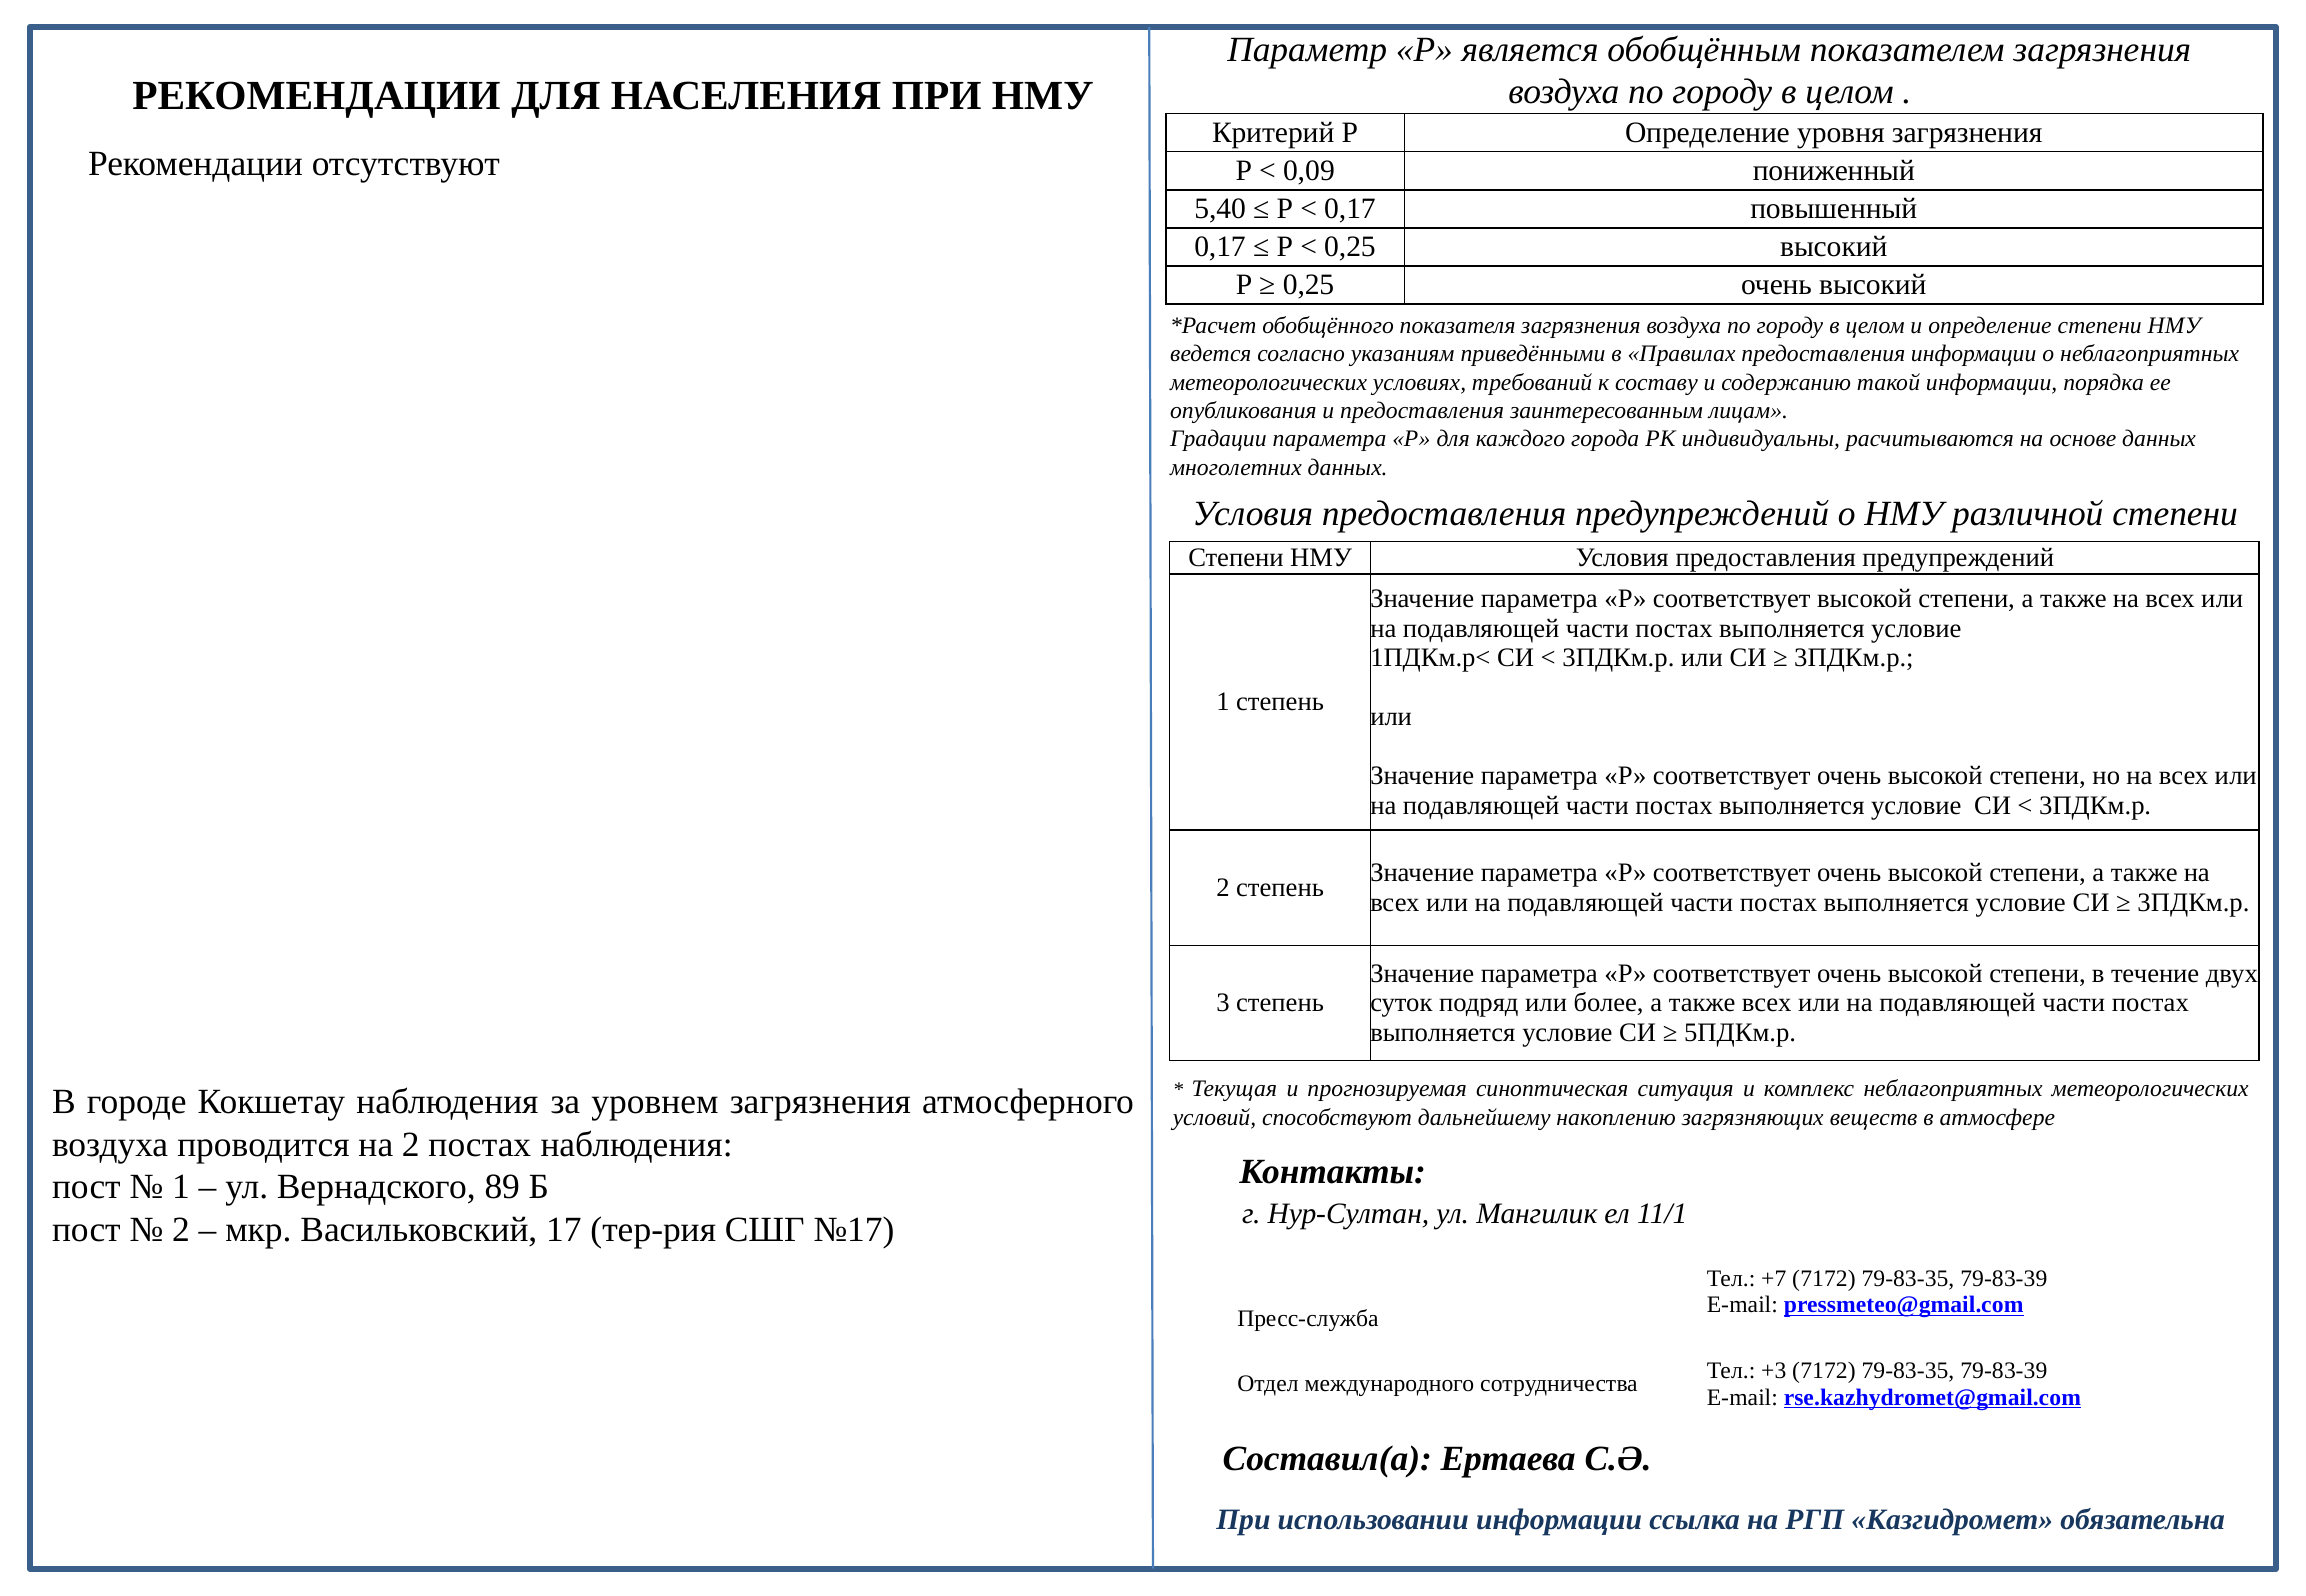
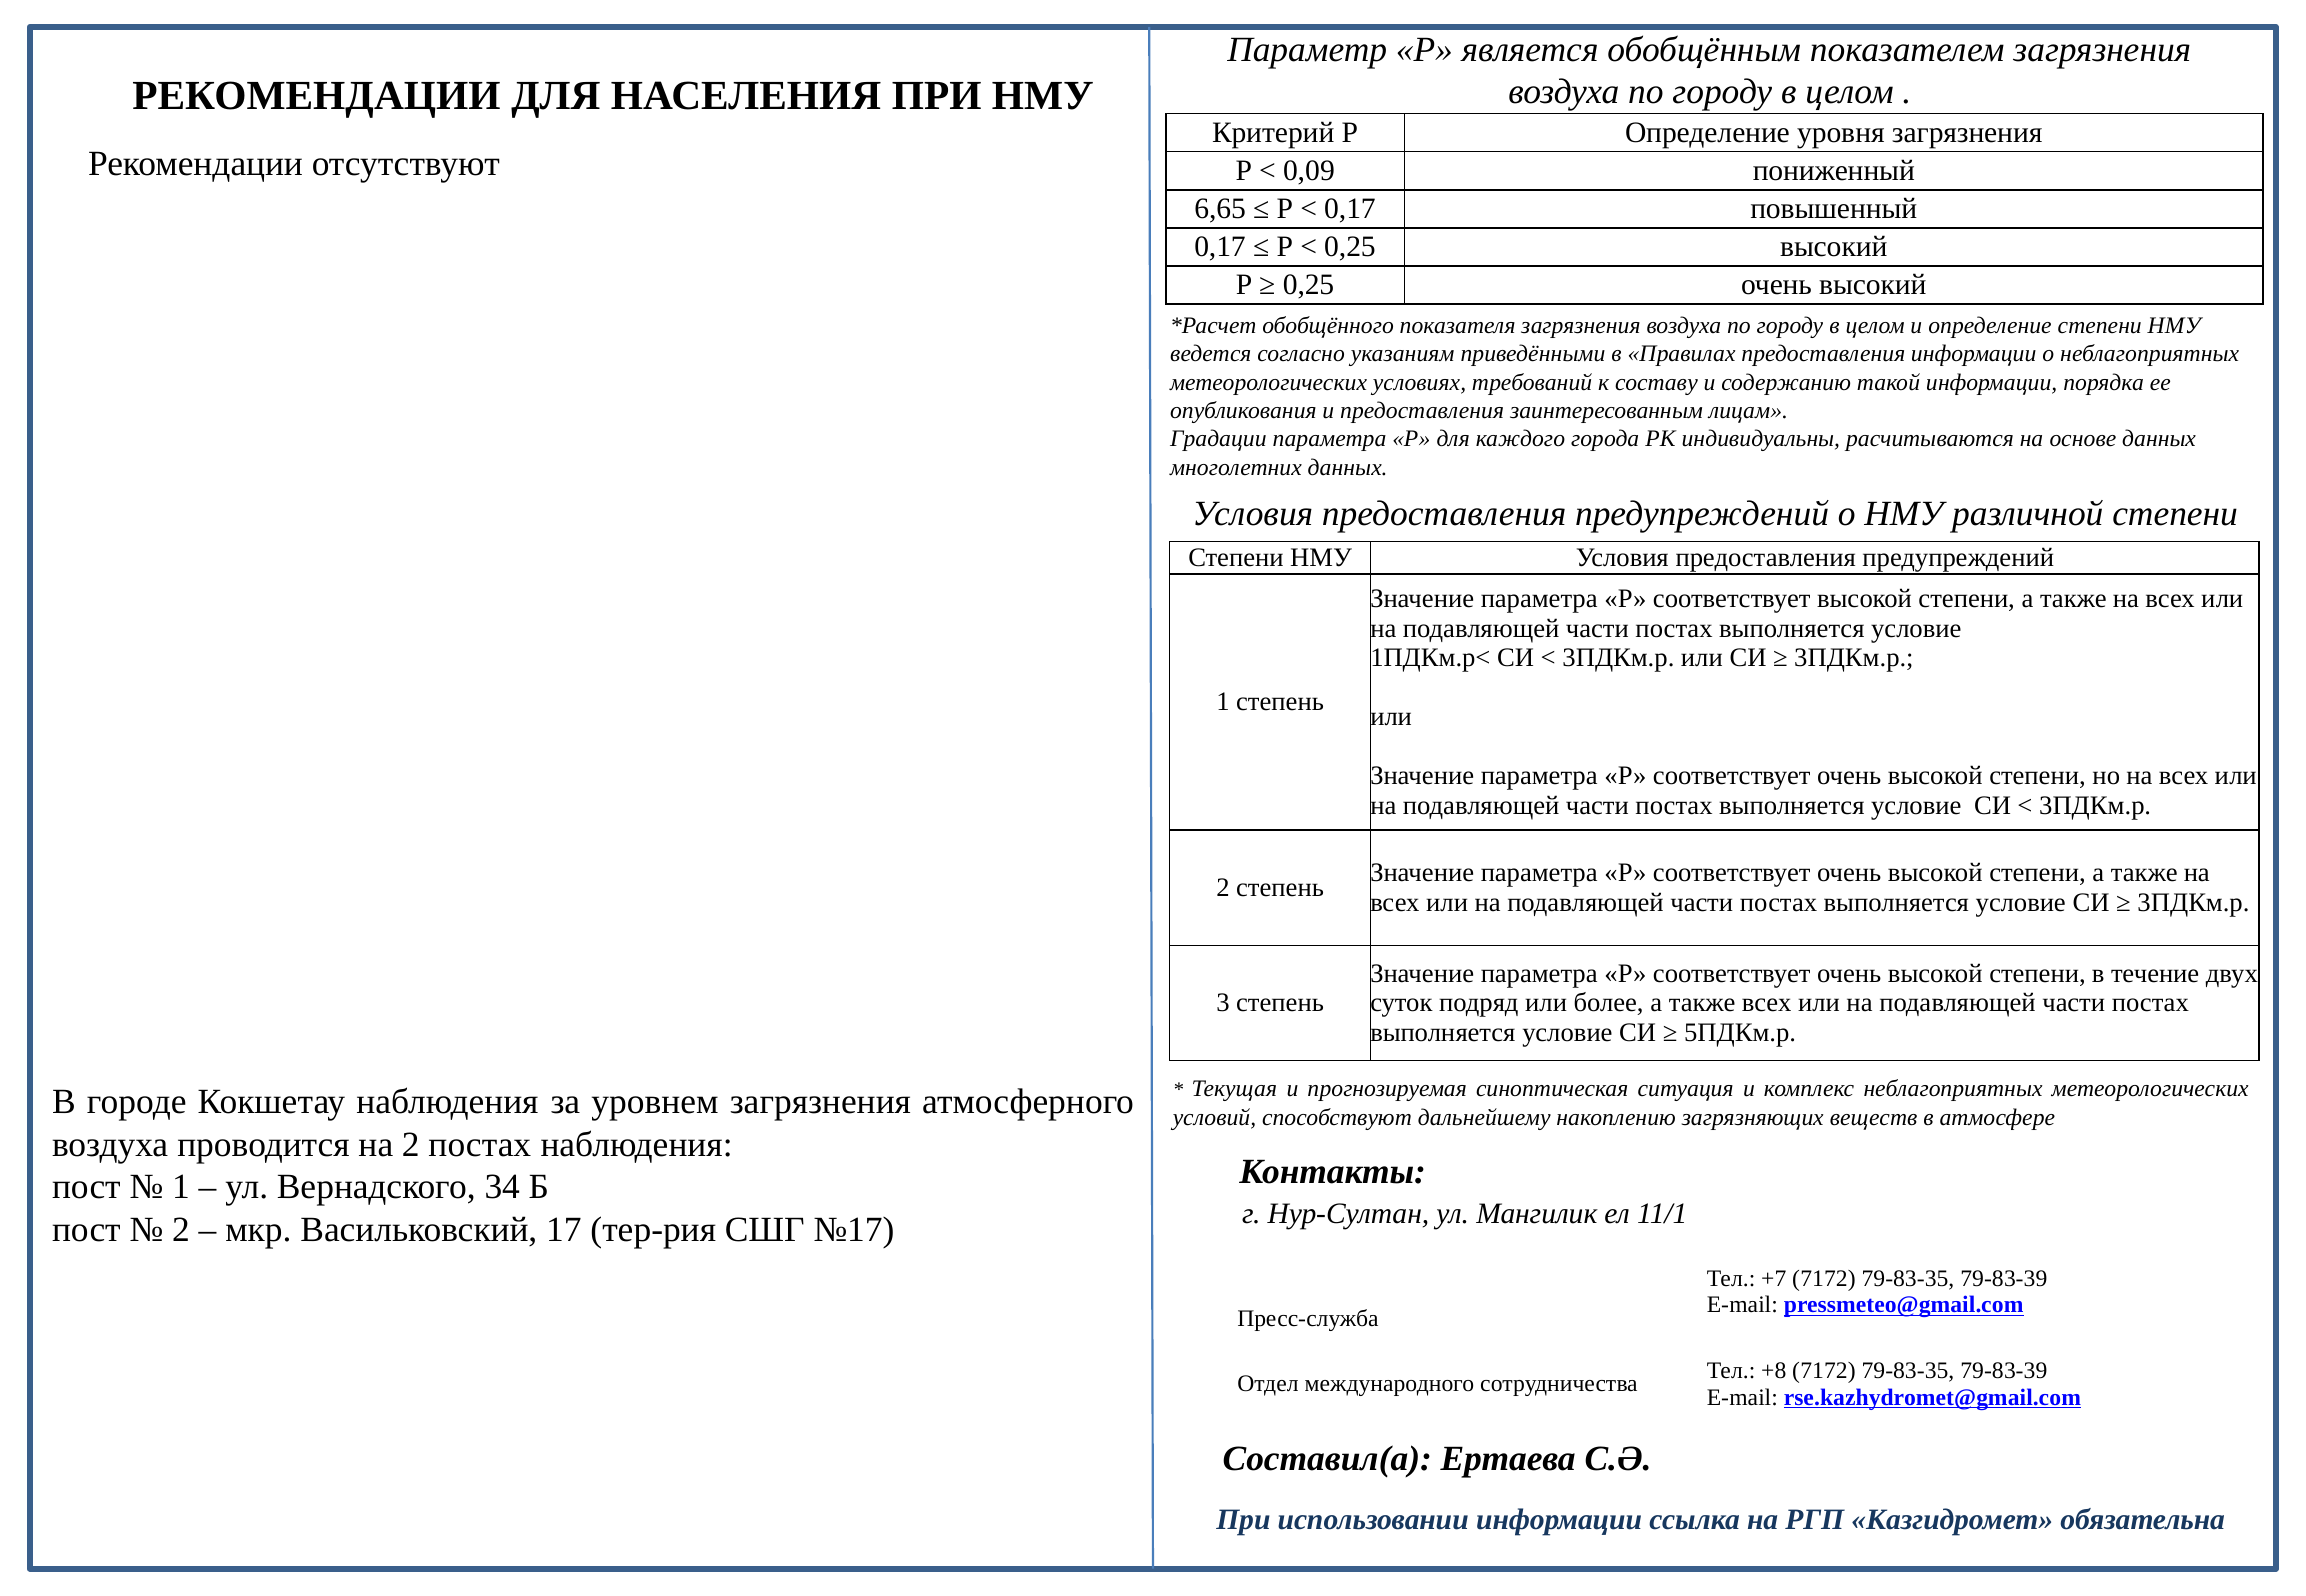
5,40: 5,40 -> 6,65 (1220, 209)
89: 89 -> 34 (502, 1187)
+3: +3 -> +8 (1774, 1371)
